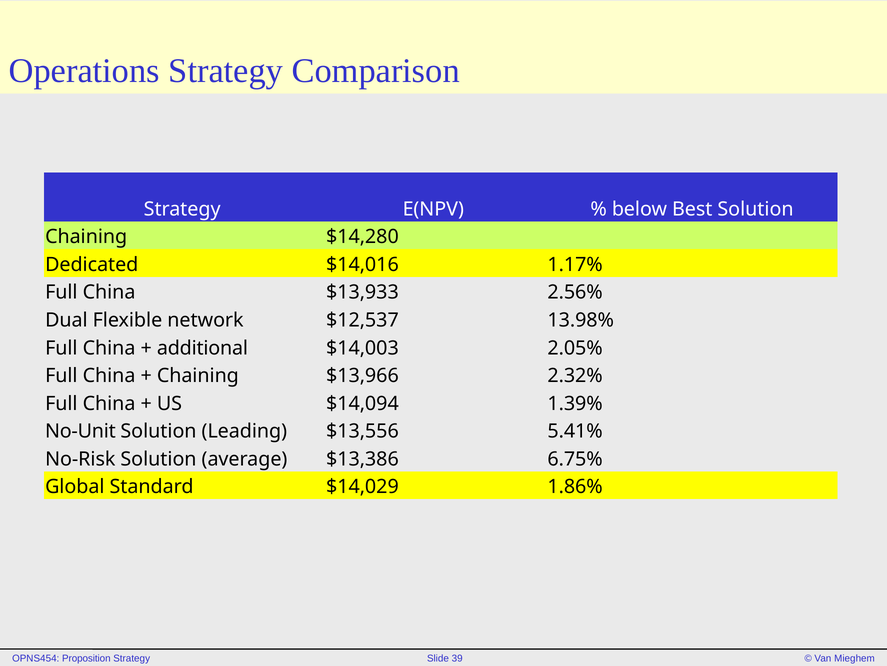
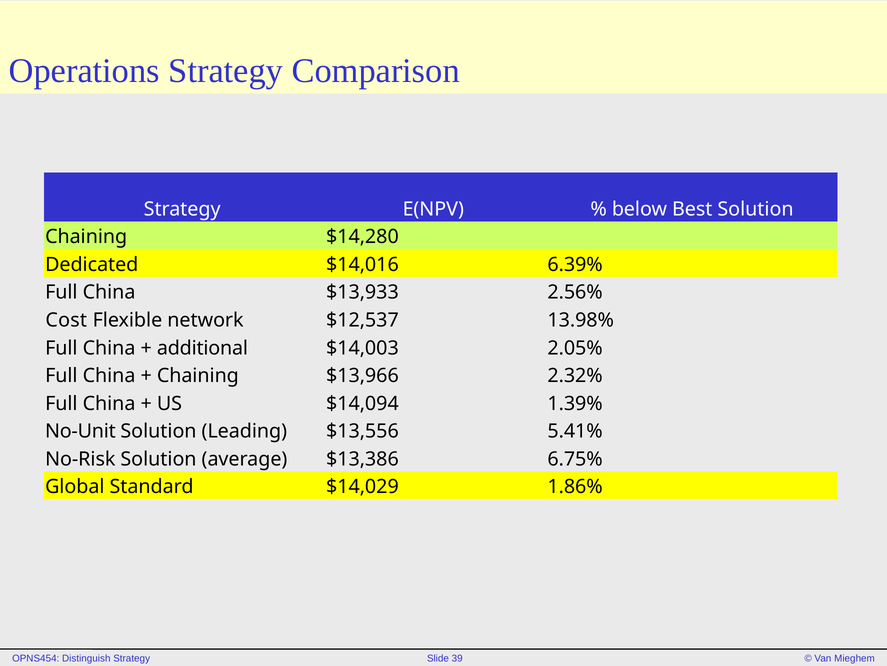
1.17%: 1.17% -> 6.39% (575, 264)
Dual: Dual -> Cost (66, 320)
Proposition: Proposition -> Distinguish (86, 658)
